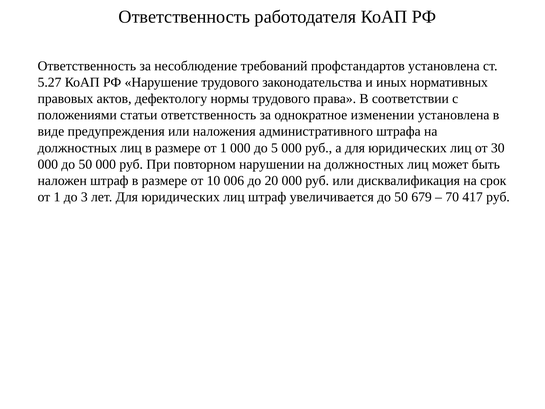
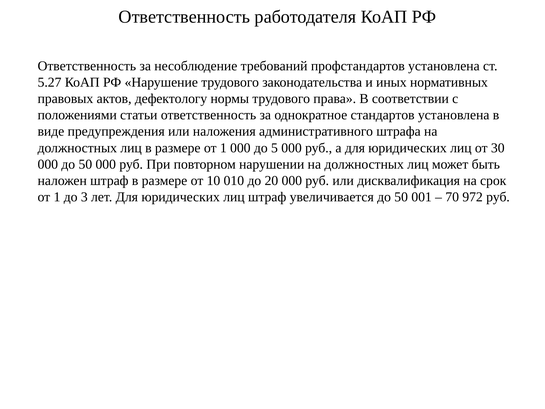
изменении: изменении -> стандартов (383, 115)
006: 006 -> 010 (234, 180)
679: 679 -> 001 (422, 197)
417: 417 -> 972 (473, 197)
